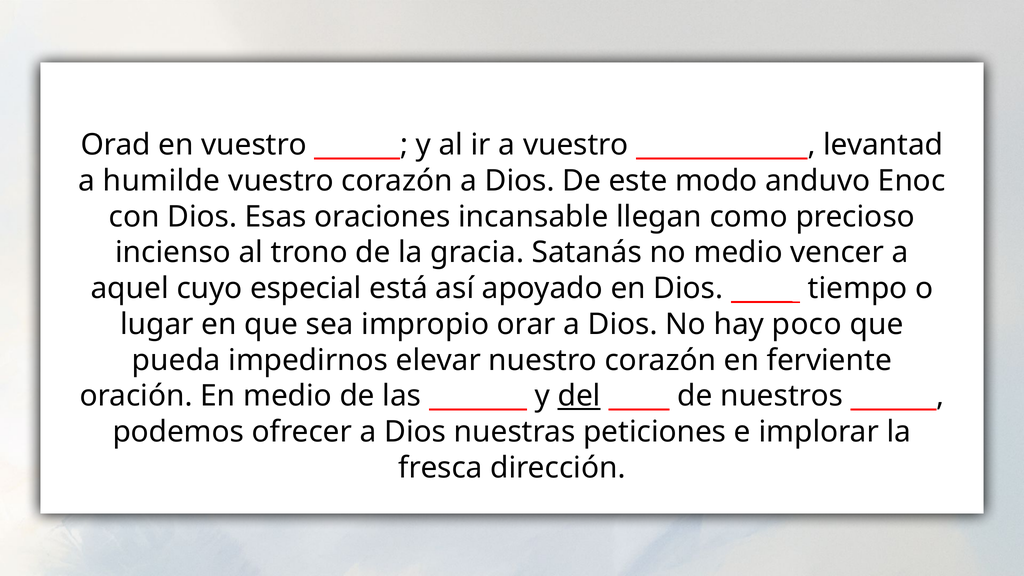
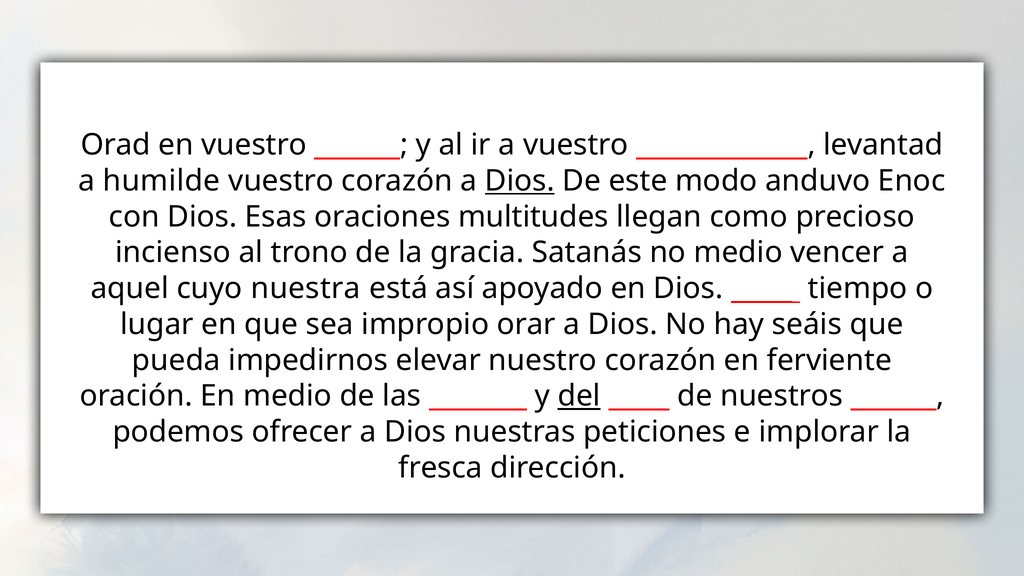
Dios underline: none -> present (520, 181)
incansable: incansable -> multitudes (533, 217)
especial: especial -> nuestra (306, 288)
poco: poco -> seáis (807, 324)
